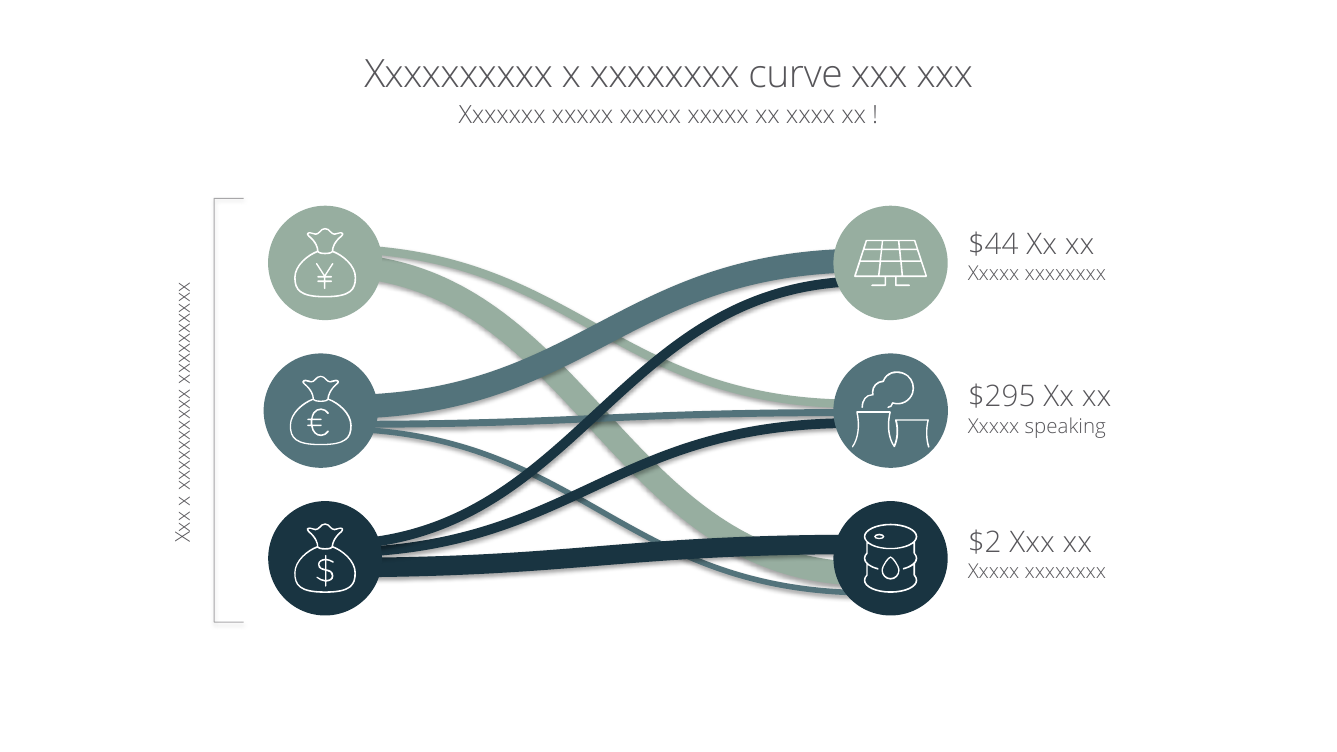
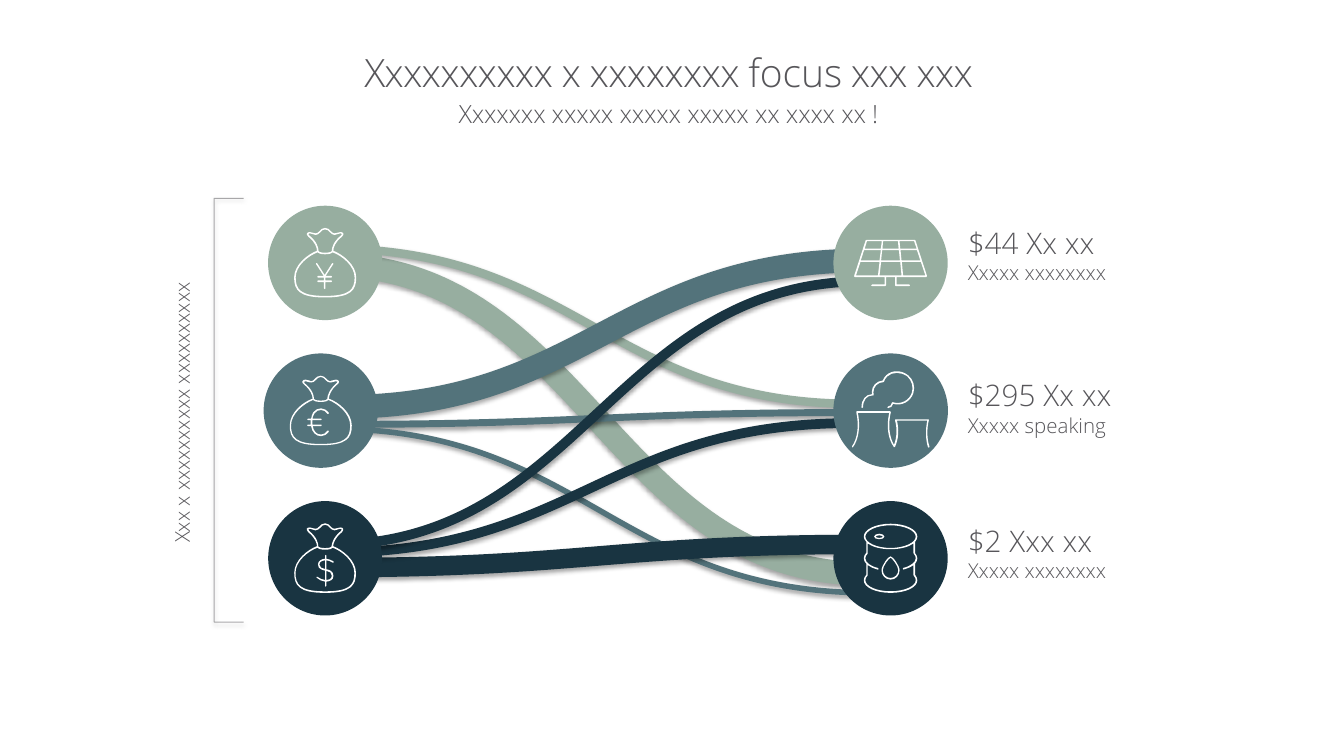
curve: curve -> focus (795, 75)
